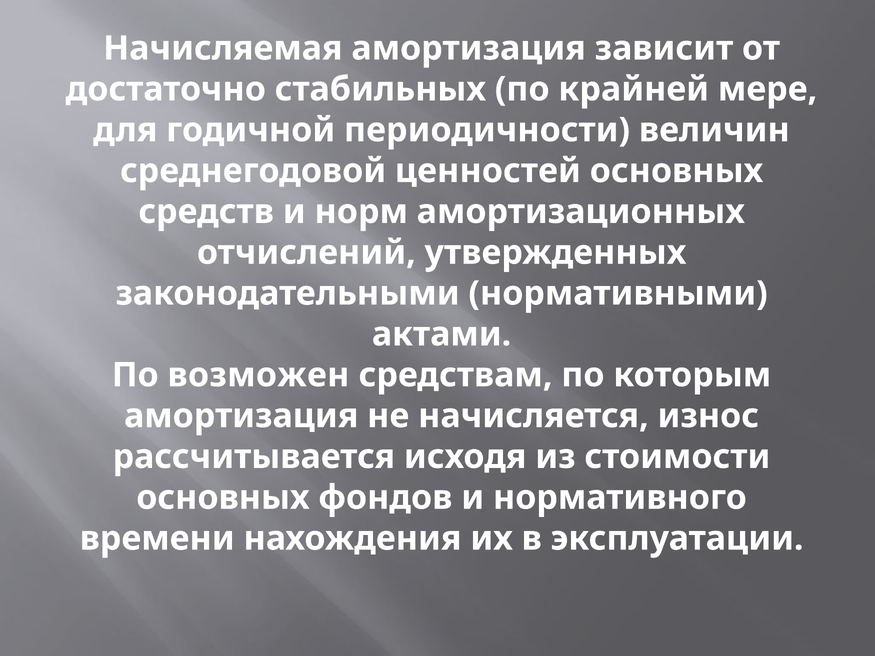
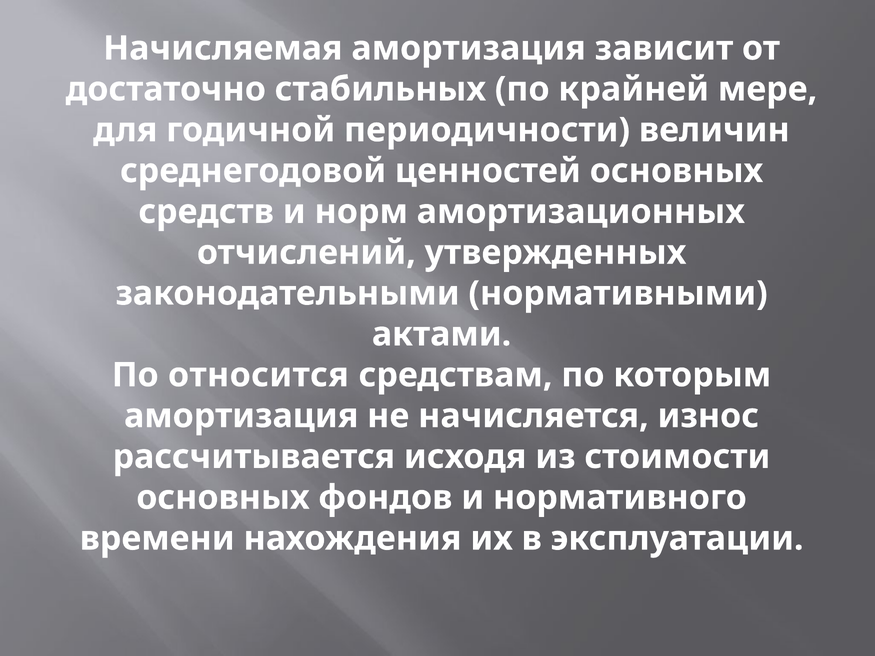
возможен: возможен -> относится (258, 375)
